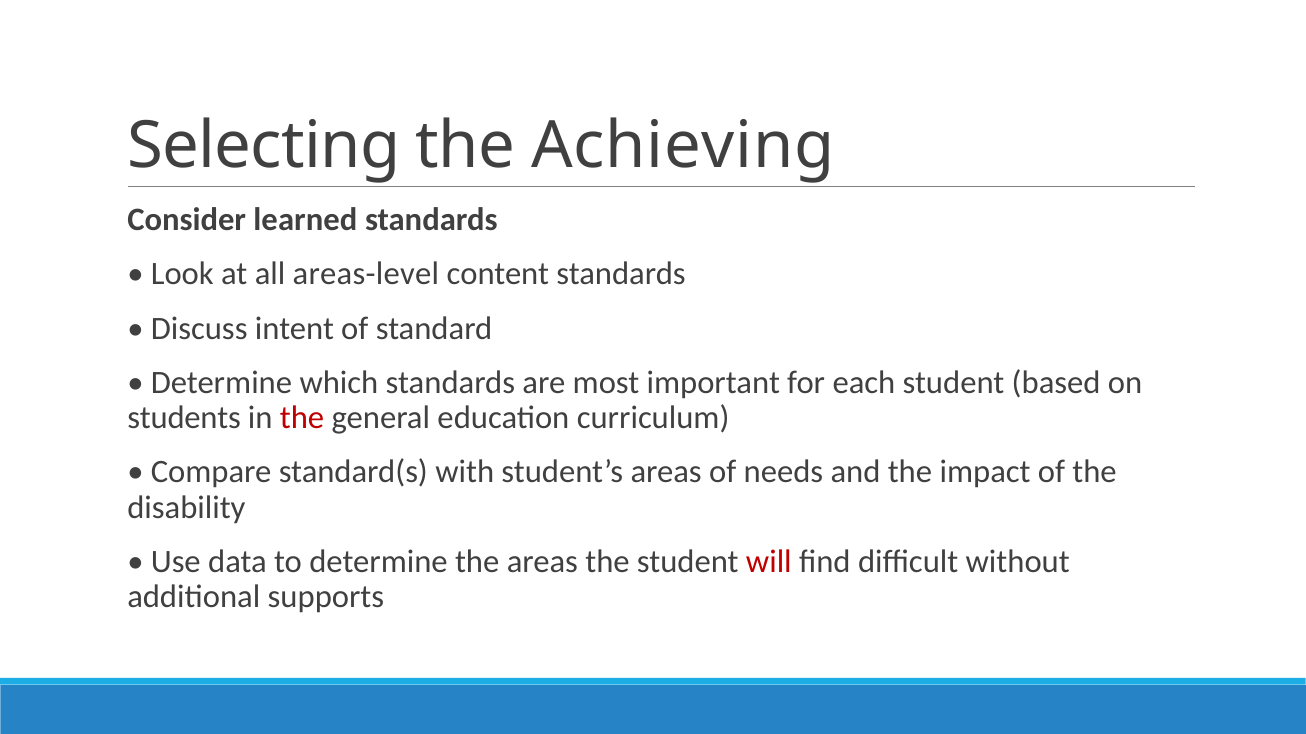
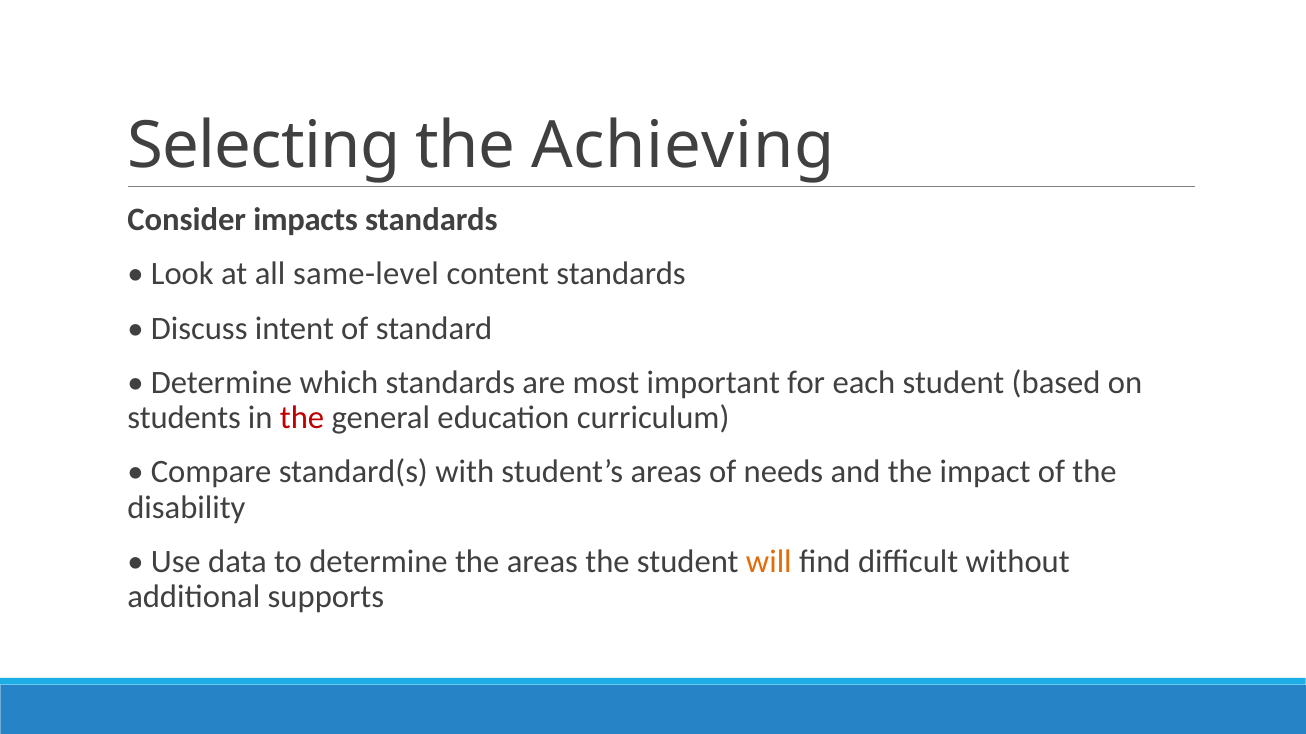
learned: learned -> impacts (306, 220)
areas-level: areas-level -> same-level (366, 274)
will colour: red -> orange (769, 562)
